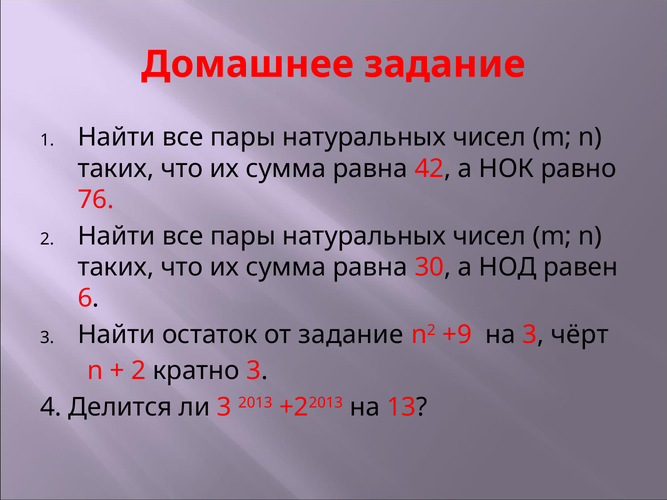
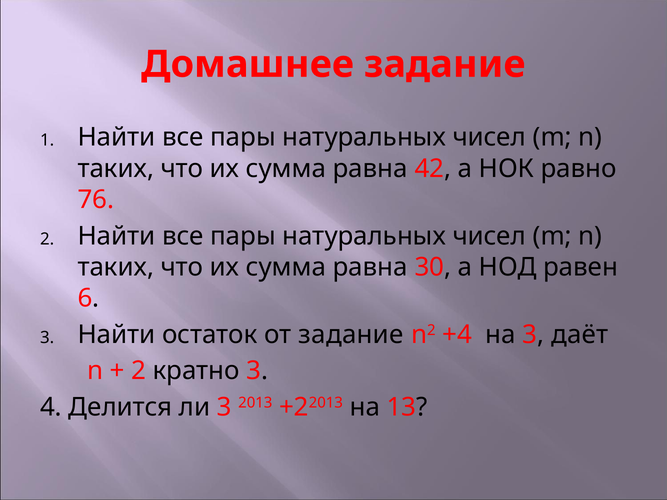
+9: +9 -> +4 (457, 335)
чёрт: чёрт -> даёт (580, 335)
